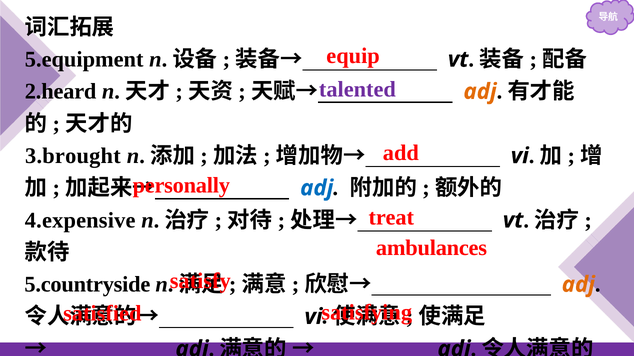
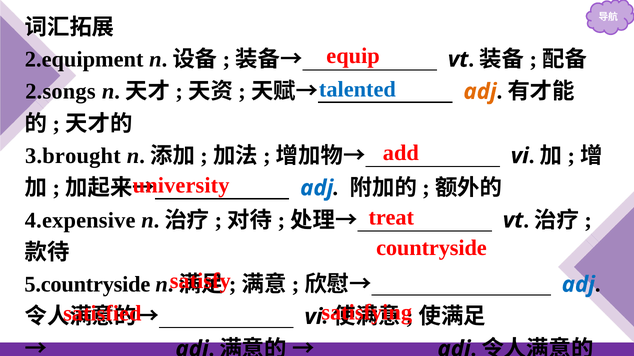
5.equipment: 5.equipment -> 2.equipment (84, 59)
talented colour: purple -> blue (357, 89)
2.heard: 2.heard -> 2.songs (60, 92)
personally: personally -> university (181, 186)
ambulances: ambulances -> countryside (431, 248)
adj colour: orange -> blue (578, 285)
